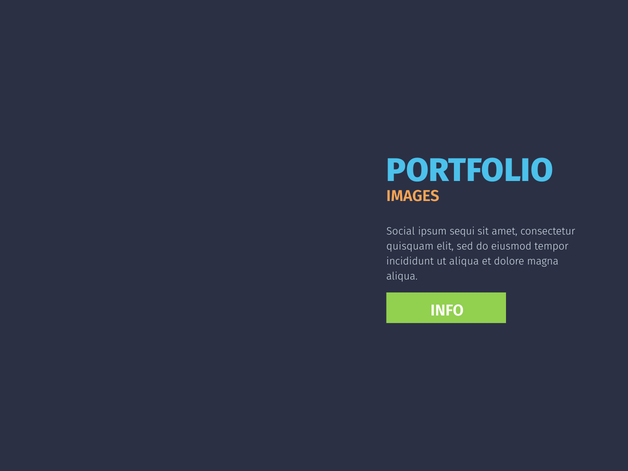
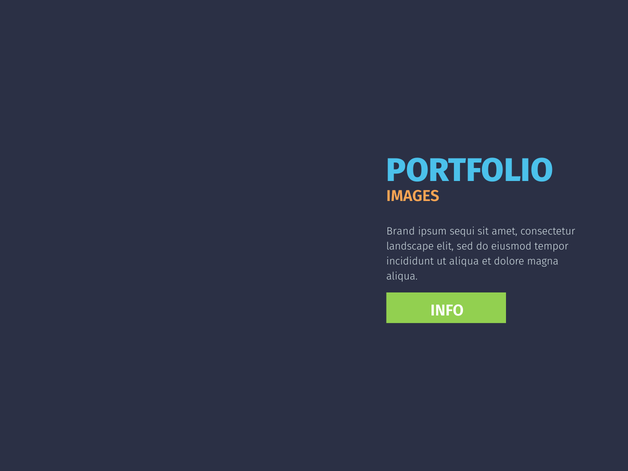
Social: Social -> Brand (401, 231)
quisquam: quisquam -> landscape (410, 246)
